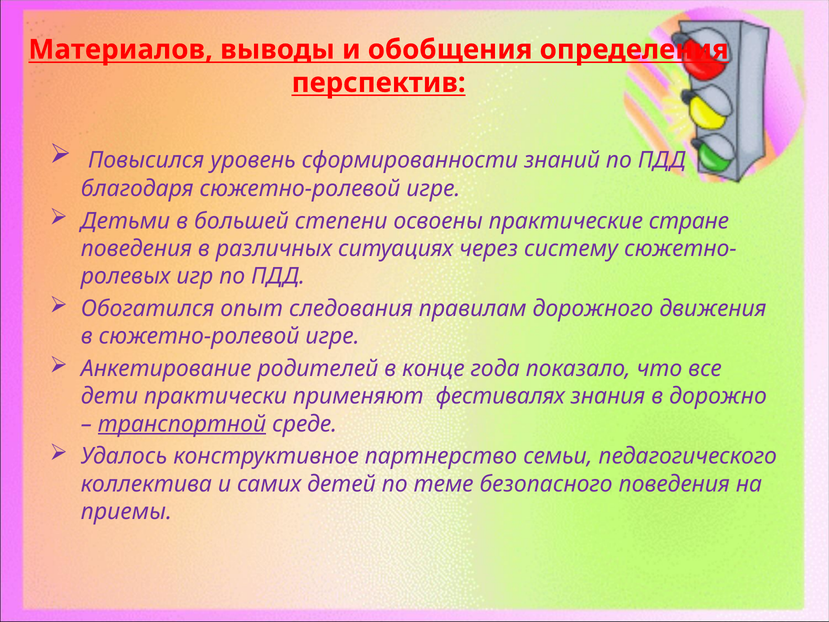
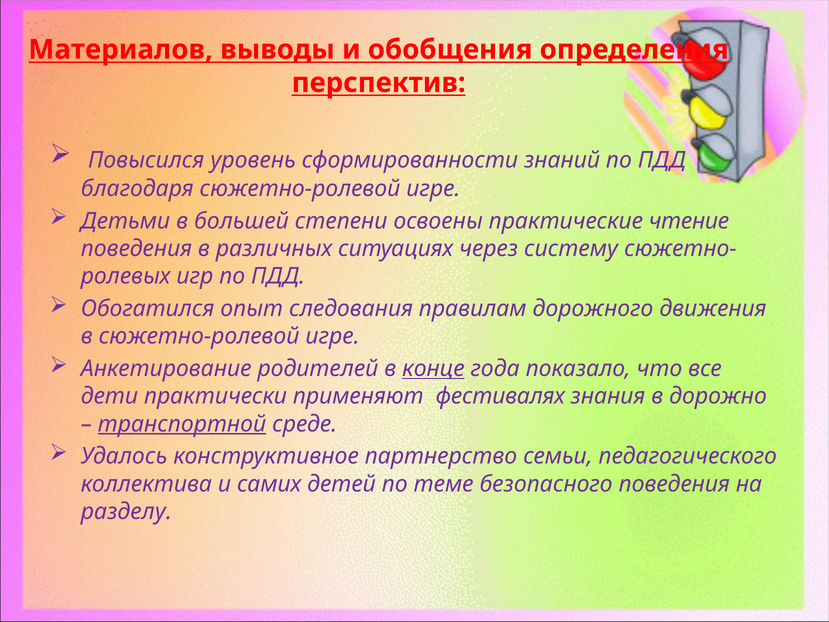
стране: стране -> чтение (689, 221)
конце underline: none -> present (433, 368)
приемы: приемы -> разделу (126, 511)
